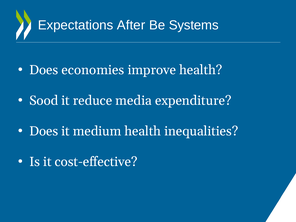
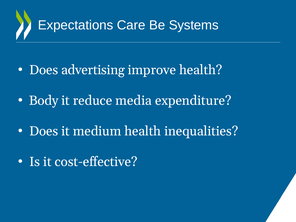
After: After -> Care (131, 25)
economies: economies -> advertising (93, 70)
Sood: Sood -> Body (44, 101)
